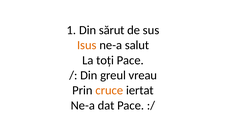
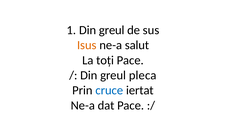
1 Din sărut: sărut -> greul (112, 30)
vreau: vreau -> pleca (143, 75)
cruce colour: orange -> blue (109, 90)
